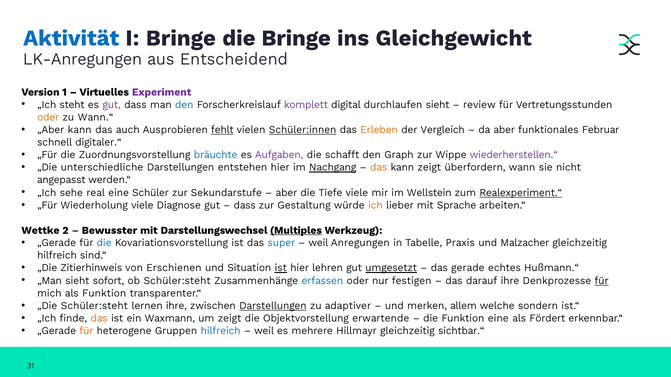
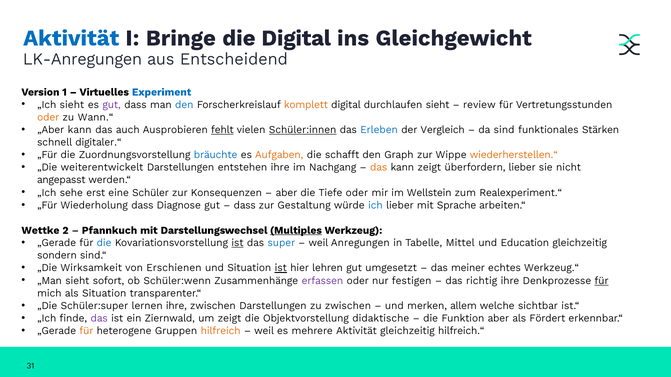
die Bringe: Bringe -> Digital (296, 38)
Experiment colour: purple -> blue (162, 92)
„Ich steht: steht -> sieht (72, 105)
komplett colour: purple -> orange (306, 105)
Erleben colour: orange -> blue (379, 130)
da aber: aber -> sind (504, 130)
Februar: Februar -> Stärken (601, 130)
Aufgaben colour: purple -> orange (279, 155)
wiederherstellen.“ colour: purple -> orange (514, 155)
unterschiedliche: unterschiedliche -> weiterentwickelt (102, 168)
entstehen hier: hier -> ihre (280, 168)
Nachgang underline: present -> none (333, 168)
überfordern wann: wann -> lieber (522, 168)
real: real -> erst (96, 193)
Sekundarstufe: Sekundarstufe -> Konsequenzen (226, 193)
Tiefe viele: viele -> oder (357, 193)
Realexperiment.“ underline: present -> none (521, 193)
Wiederholung viele: viele -> dass (142, 205)
ich colour: orange -> blue (375, 205)
Bewusster: Bewusster -> Pfannkuch (109, 231)
ist underline: none -> present (237, 243)
Praxis: Praxis -> Mittel (460, 243)
Malzacher: Malzacher -> Education (525, 243)
hilfreich: hilfreich -> sondern (57, 256)
Zitierhinweis: Zitierhinweis -> Wirksamkeit (91, 268)
umgesetzt underline: present -> none (391, 268)
gerade: gerade -> meiner (468, 268)
Hußmann.“: Hußmann.“ -> Werkzeug.“ (552, 268)
ob Schüler:steht: Schüler:steht -> Schüler:wenn (177, 281)
erfassen colour: blue -> purple (322, 281)
darauf: darauf -> richtig (482, 281)
als Funktion: Funktion -> Situation (104, 293)
„Die Schüler:steht: Schüler:steht -> Schüler:super (94, 306)
Darstellungen underline: present -> none (273, 306)
zu adaptiver: adaptiver -> zwischen (348, 306)
sondern: sondern -> sichtbar (538, 306)
das colour: orange -> purple (99, 319)
Waxmann: Waxmann -> Ziernwald (170, 319)
erwartende: erwartende -> didaktische (381, 319)
Funktion eine: eine -> aber (498, 319)
hilfreich colour: blue -> orange (221, 331)
mehrere Hillmayr: Hillmayr -> Aktivität (356, 331)
sichtbar.“: sichtbar.“ -> hilfreich.“ (461, 331)
